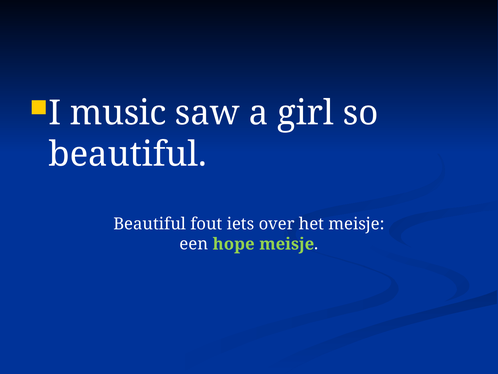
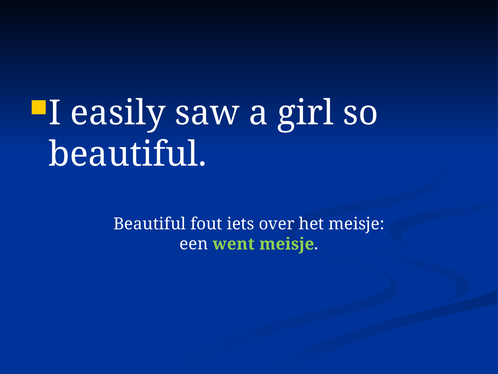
music: music -> easily (118, 113)
hope: hope -> went (234, 244)
